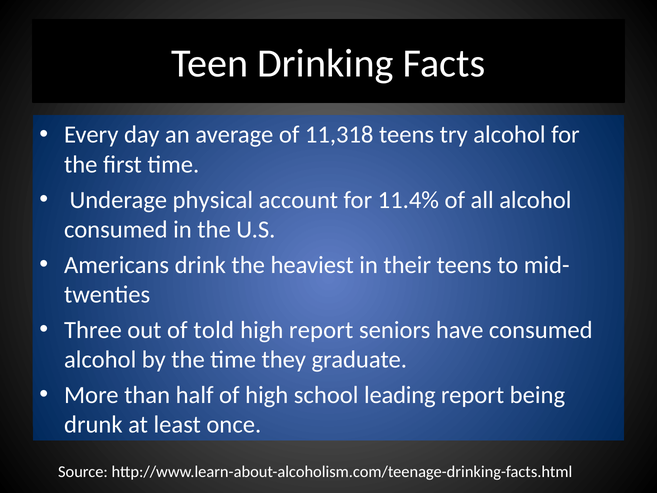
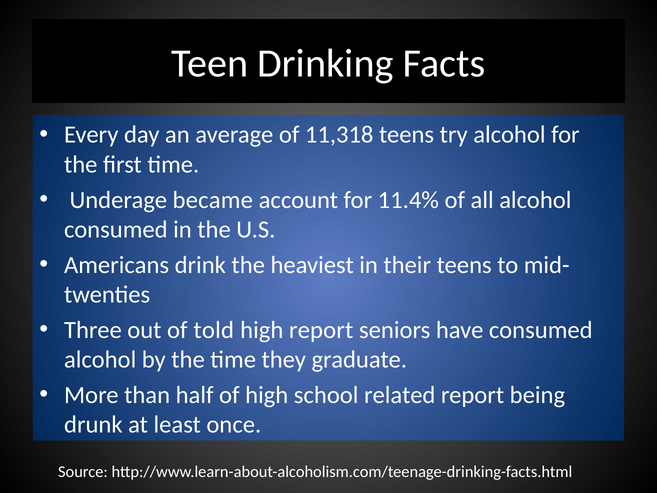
physical: physical -> became (213, 200)
leading: leading -> related (400, 395)
